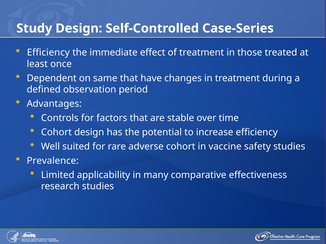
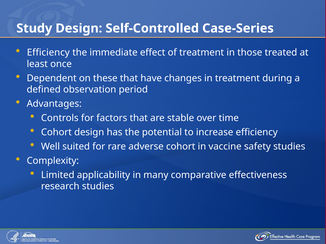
same: same -> these (105, 78)
Prevalence: Prevalence -> Complexity (53, 161)
